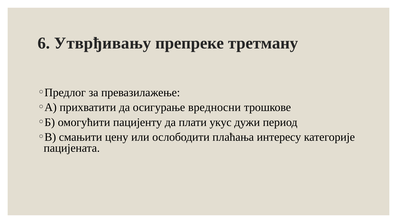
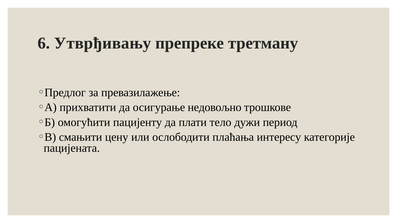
вредносни: вредносни -> недовољно (215, 108)
укус: укус -> тело (221, 122)
